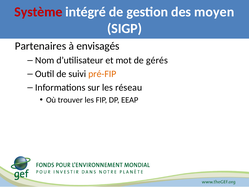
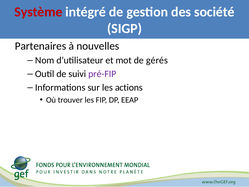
moyen: moyen -> société (214, 12)
envisagés: envisagés -> nouvelles (98, 46)
pré-FIP colour: orange -> purple (102, 74)
réseau: réseau -> actions (129, 87)
